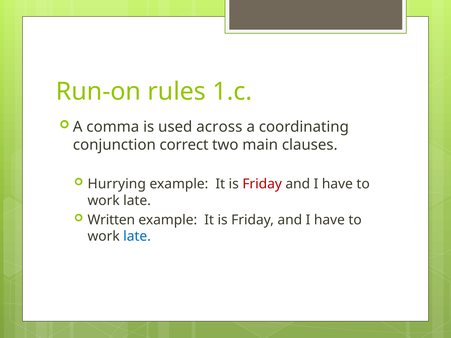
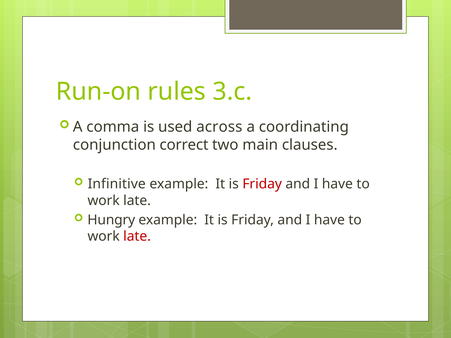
1.c: 1.c -> 3.c (232, 92)
Hurrying: Hurrying -> Infinitive (117, 184)
Written: Written -> Hungry (111, 220)
late colour: blue -> red (137, 237)
